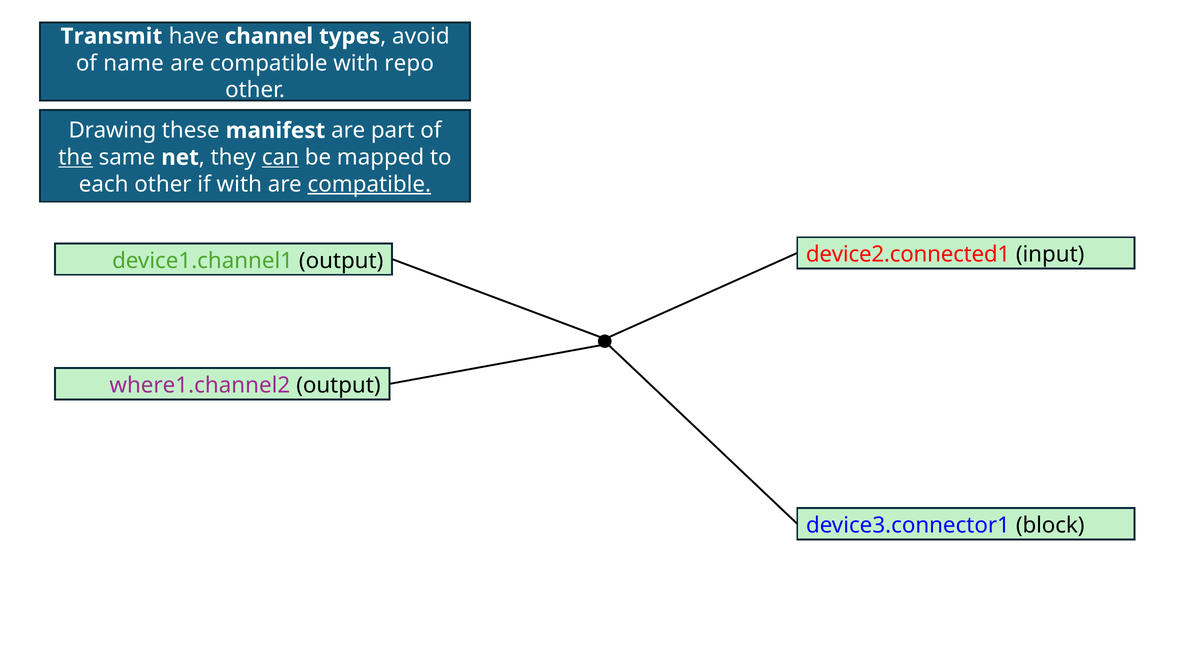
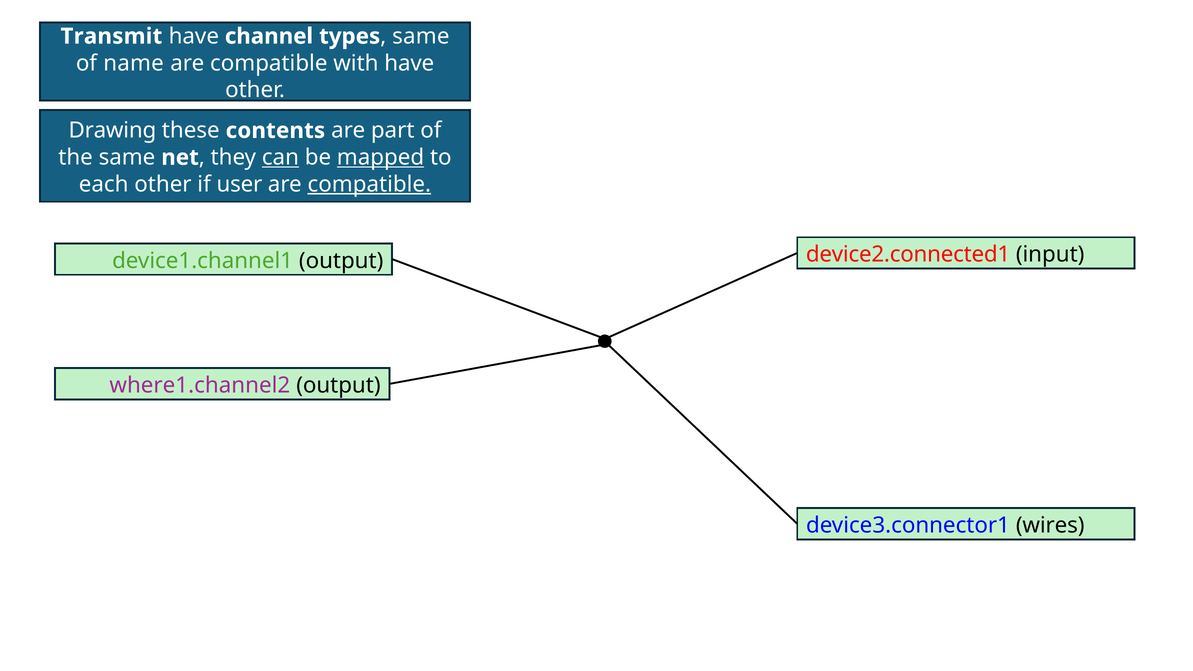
avoid: avoid -> same (421, 36)
with repo: repo -> have (409, 63)
manifest: manifest -> contents (275, 131)
the underline: present -> none (76, 157)
mapped underline: none -> present (381, 157)
if with: with -> user (239, 184)
block: block -> wires (1050, 525)
